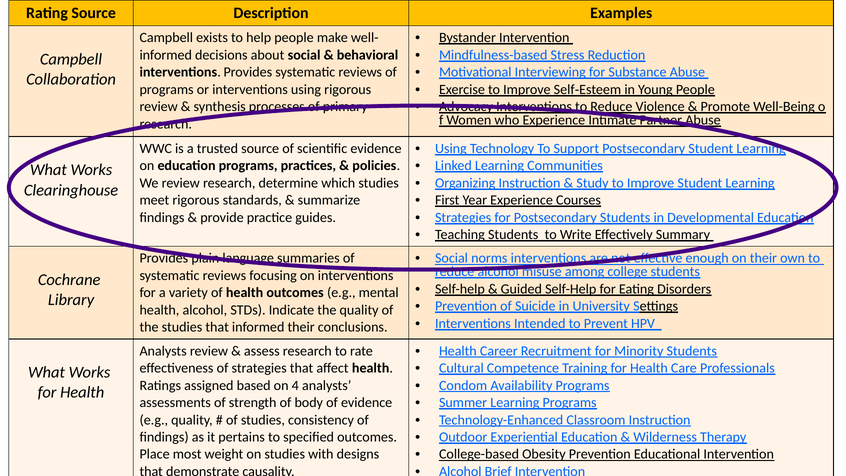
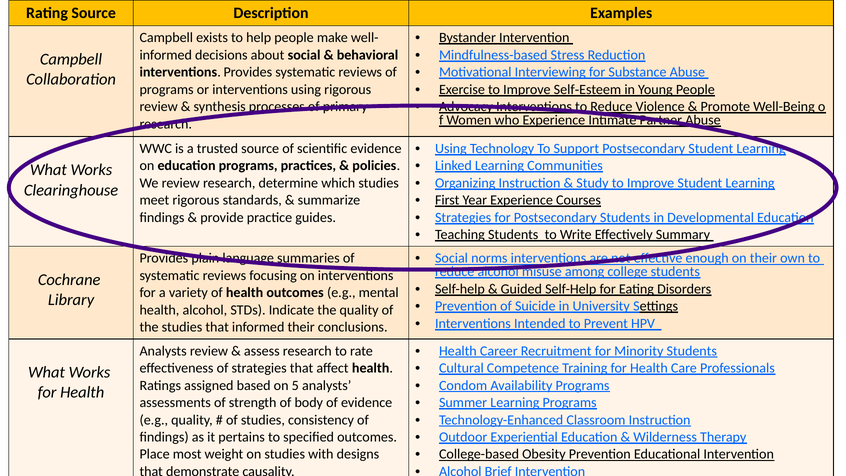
4: 4 -> 5 (295, 385)
